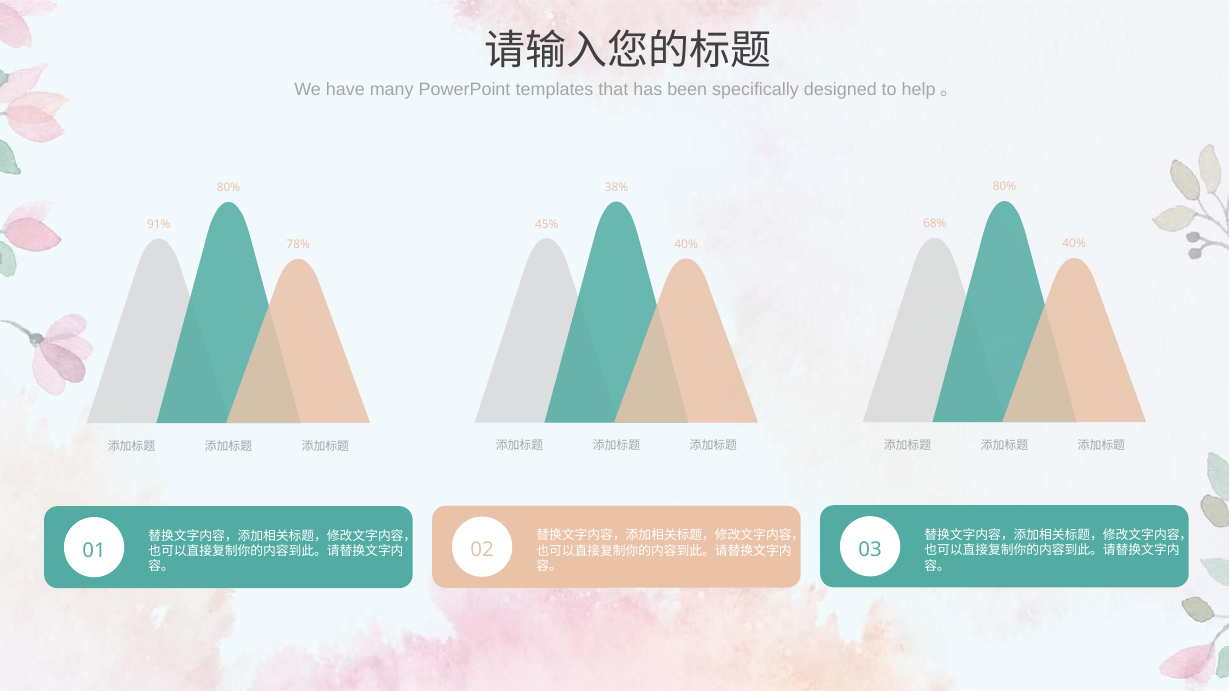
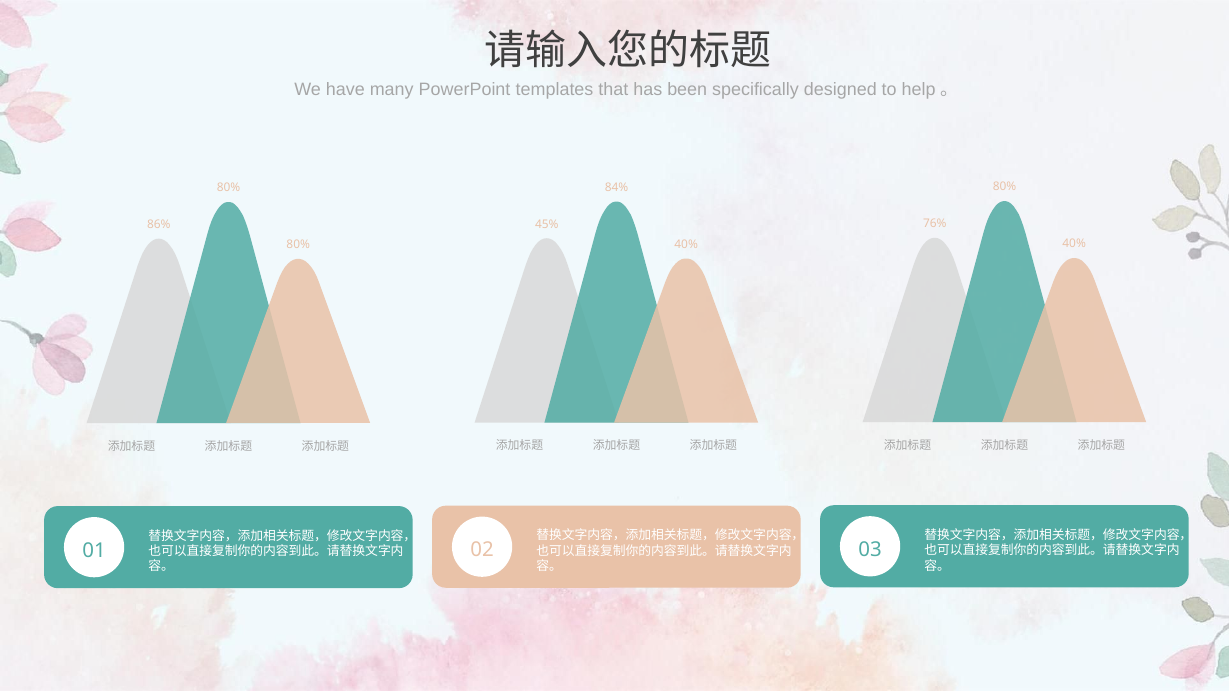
38%: 38% -> 84% (617, 187)
68%: 68% -> 76% (935, 224)
91%: 91% -> 86% (159, 225)
78%: 78% -> 80% (298, 245)
